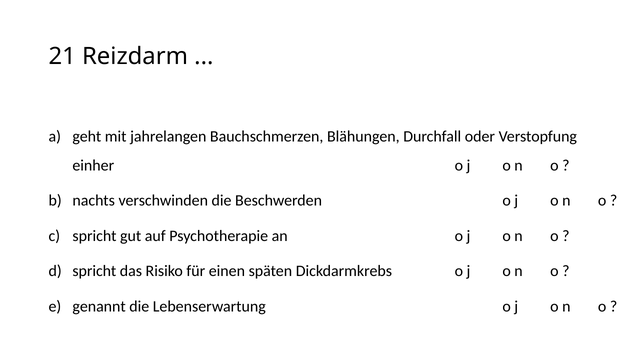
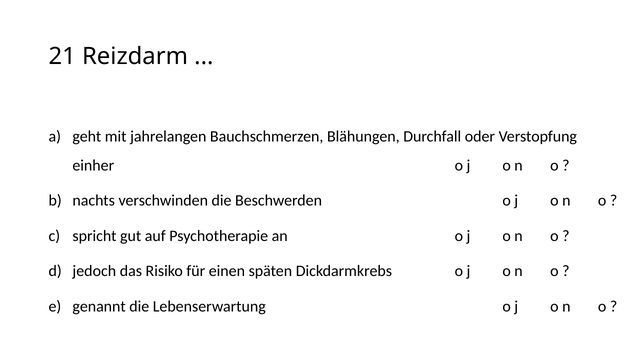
spricht: spricht -> jedoch (94, 271)
